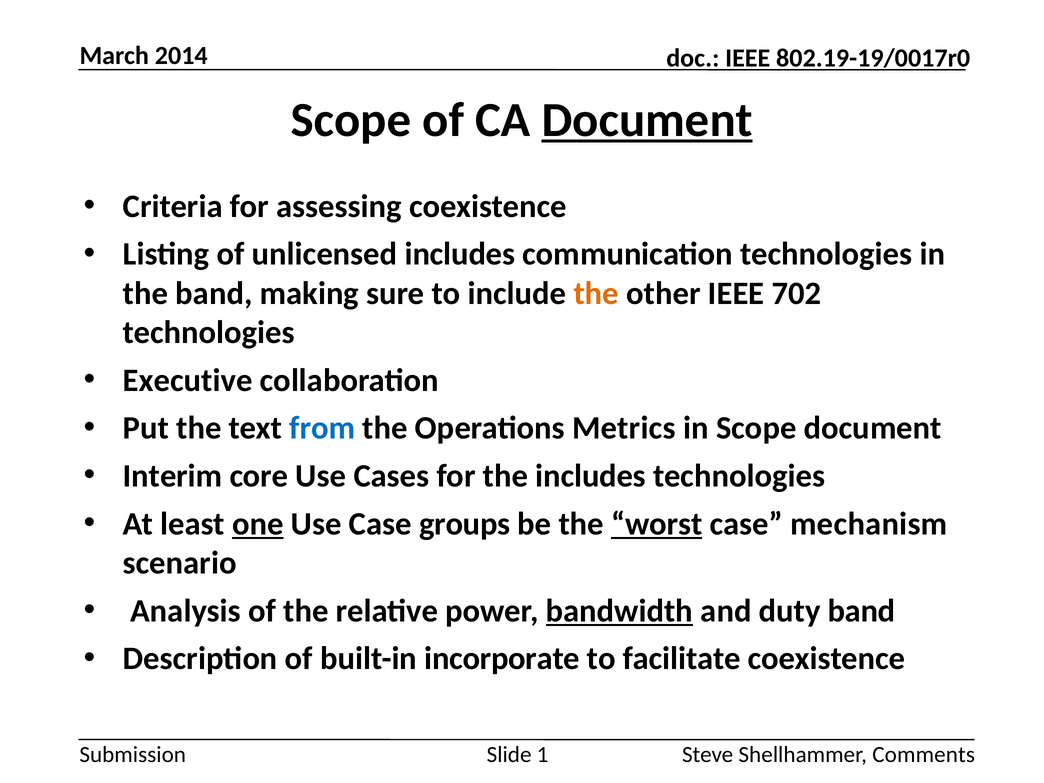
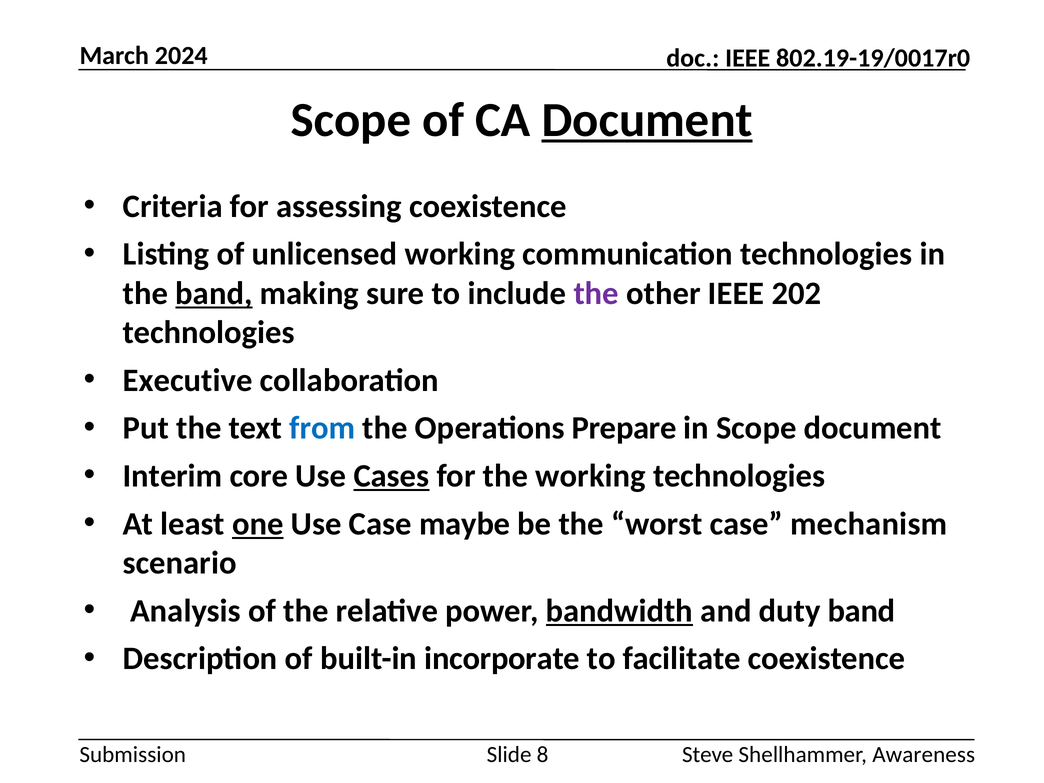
2014: 2014 -> 2024 (181, 55)
unlicensed includes: includes -> working (460, 254)
band underline: none -> present (214, 293)
the colour: orange -> purple (596, 293)
702: 702 -> 202 (797, 293)
Metrics: Metrics -> Prepare (624, 428)
Cases underline: none -> present (391, 476)
the includes: includes -> working (591, 476)
groups: groups -> maybe (465, 524)
worst underline: present -> none (657, 524)
1: 1 -> 8 (543, 755)
Comments: Comments -> Awareness (924, 755)
